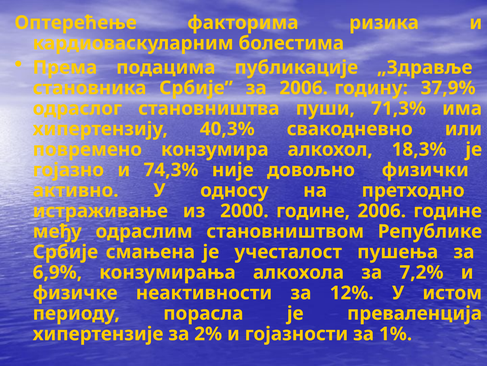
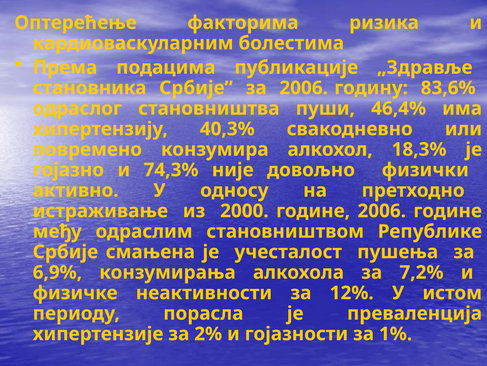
37,9%: 37,9% -> 83,6% (448, 88)
71,3%: 71,3% -> 46,4% (399, 108)
